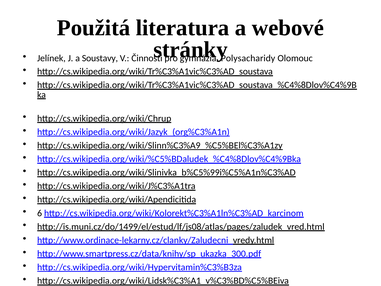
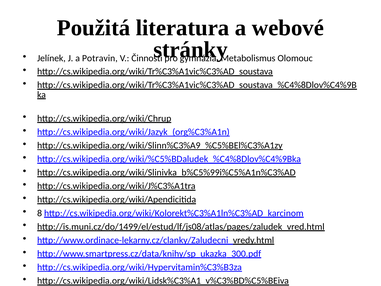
Soustavy: Soustavy -> Potravin (100, 58)
Polysacharidy: Polysacharidy -> Metabolismus (248, 58)
6: 6 -> 8 (40, 213)
